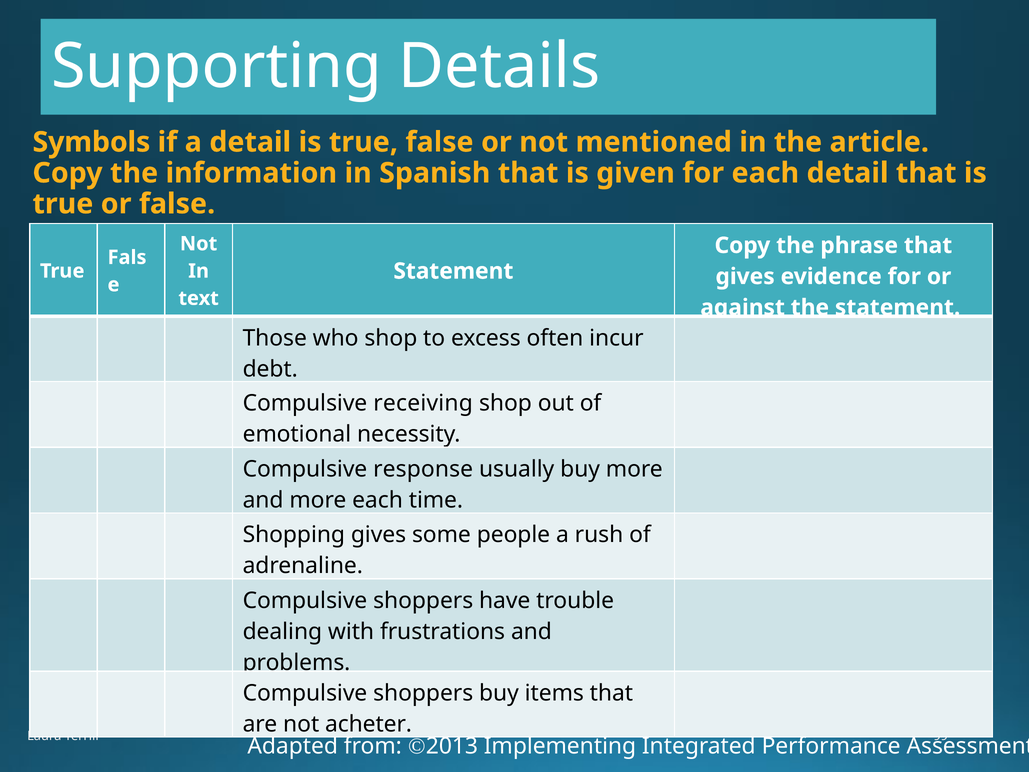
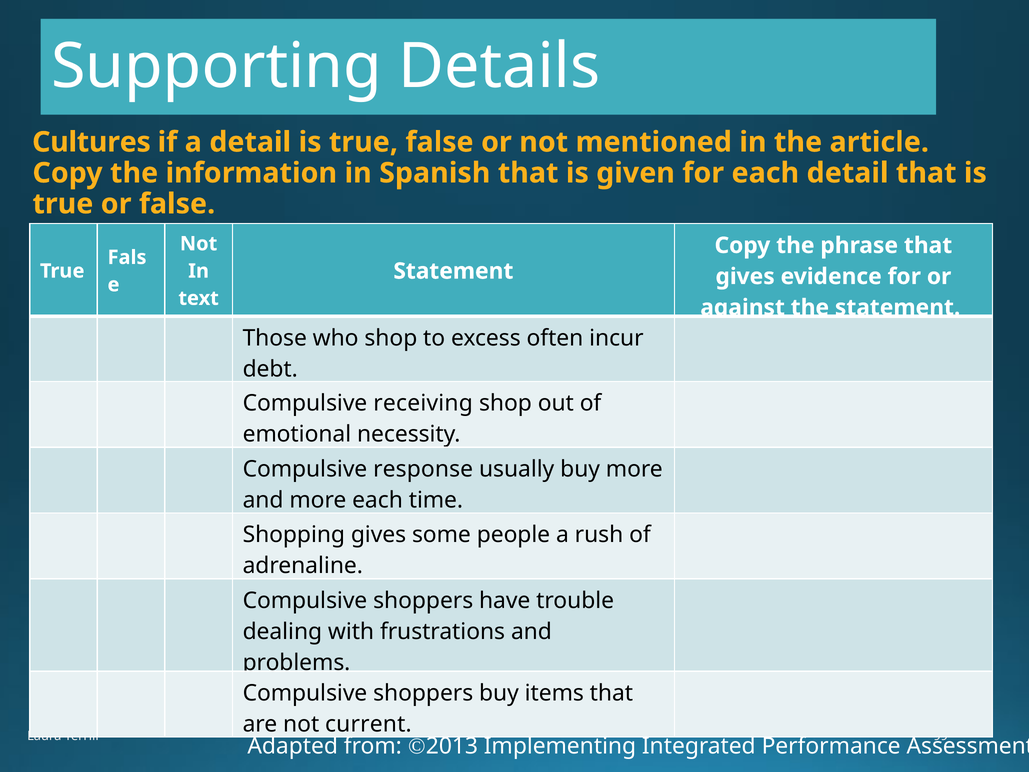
Symbols: Symbols -> Cultures (91, 142)
acheter: acheter -> current (368, 724)
